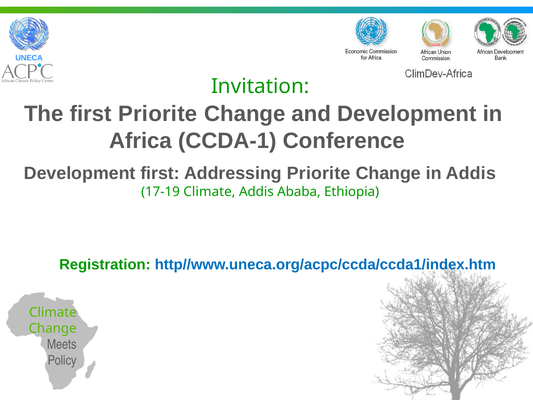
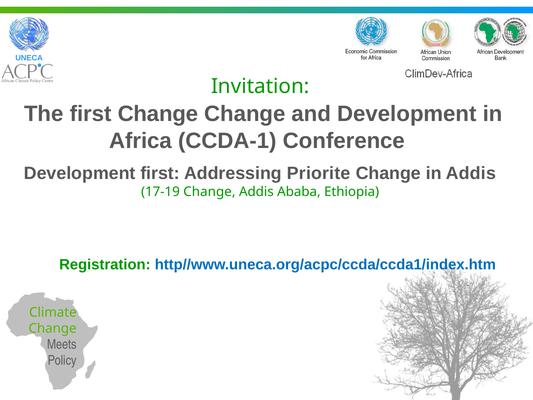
first Priorite: Priorite -> Change (158, 114)
17-19 Climate: Climate -> Change (209, 192)
